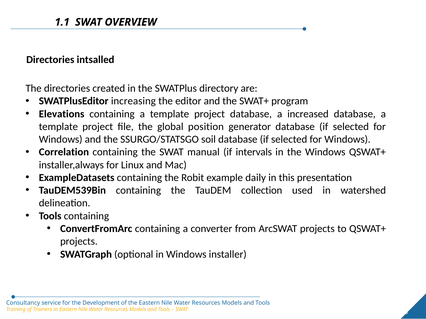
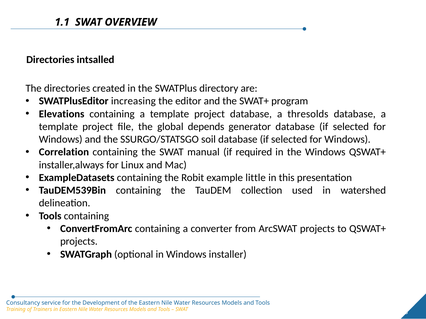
increased: increased -> thresolds (308, 114)
position: position -> depends (206, 127)
intervals: intervals -> required (254, 152)
daily: daily -> little (256, 178)
